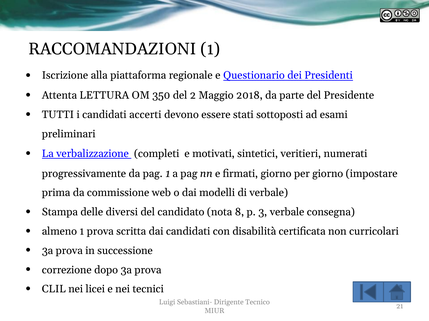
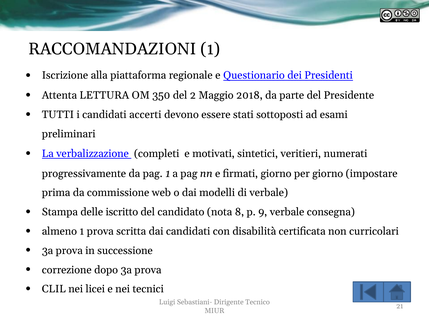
diversi: diversi -> iscritto (122, 213)
3: 3 -> 9 (263, 213)
